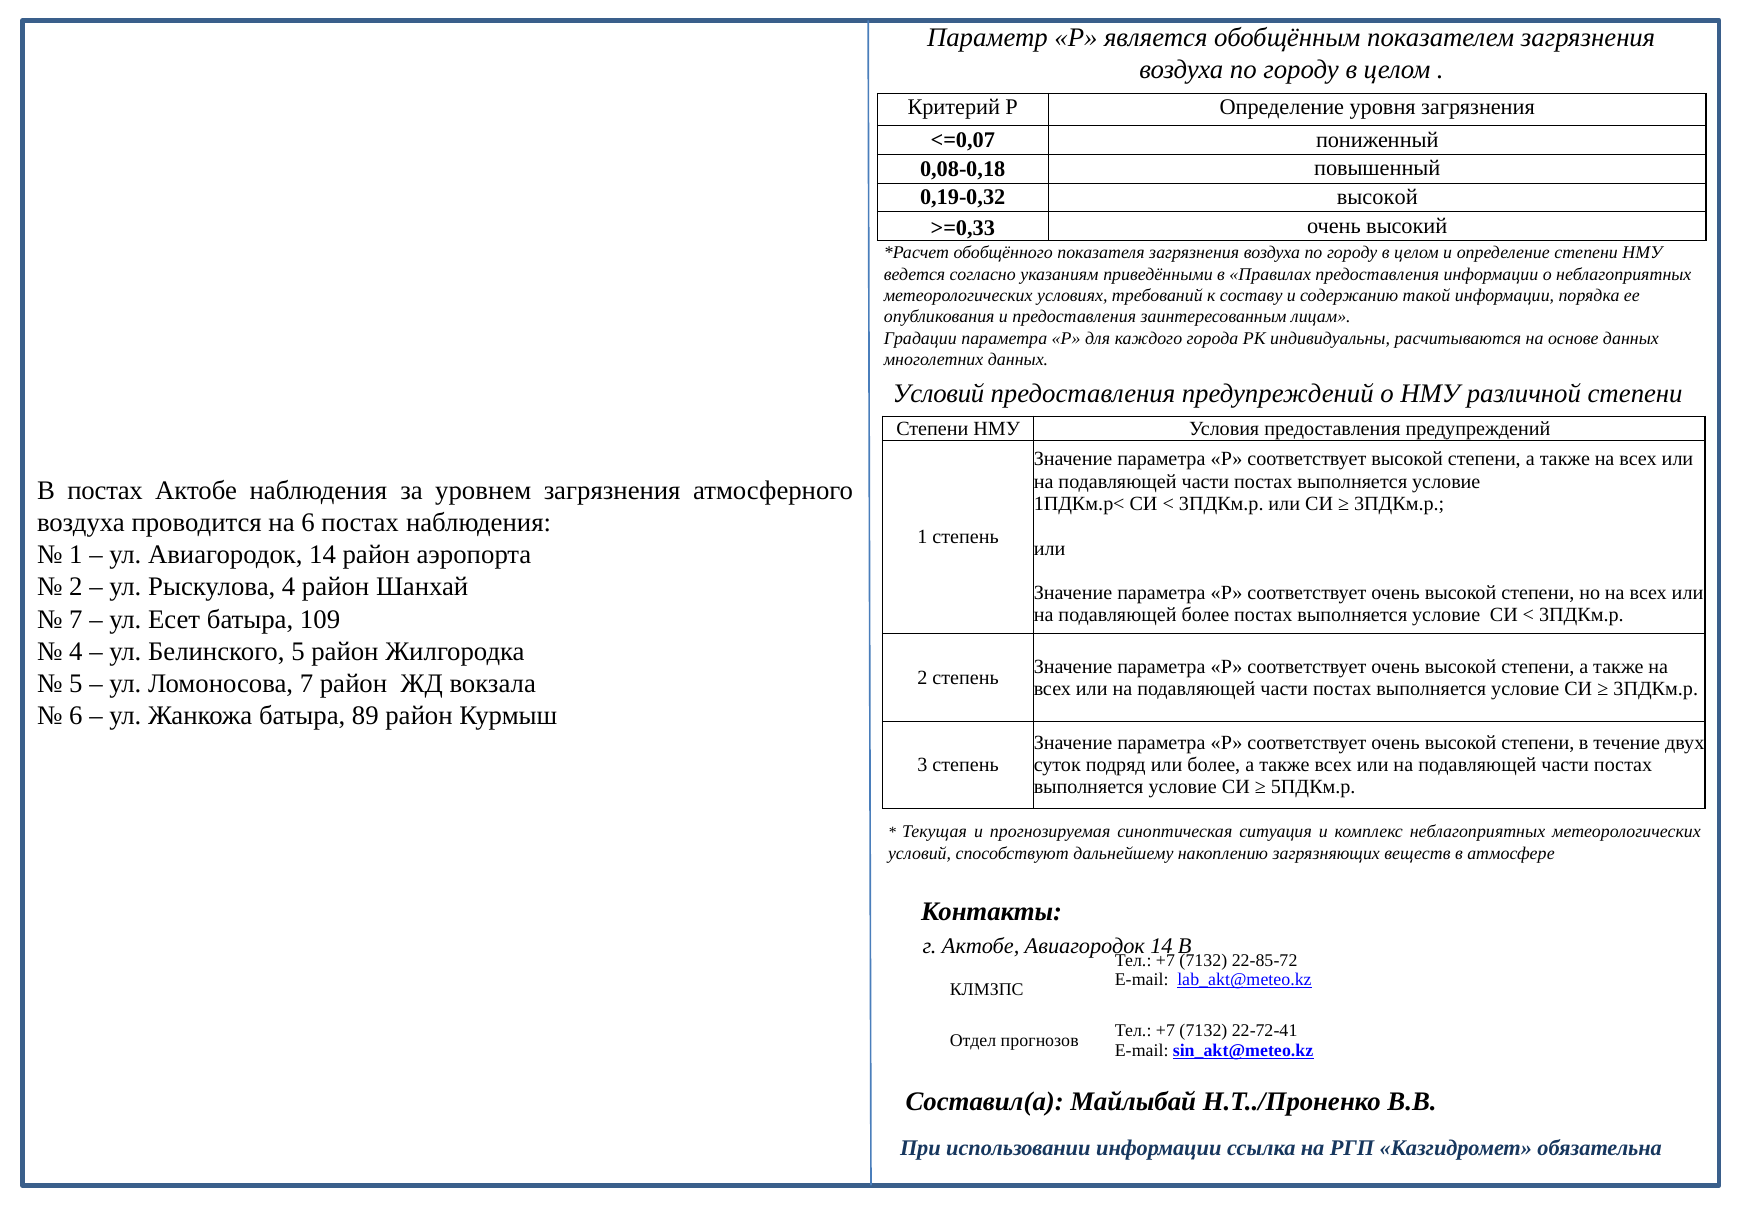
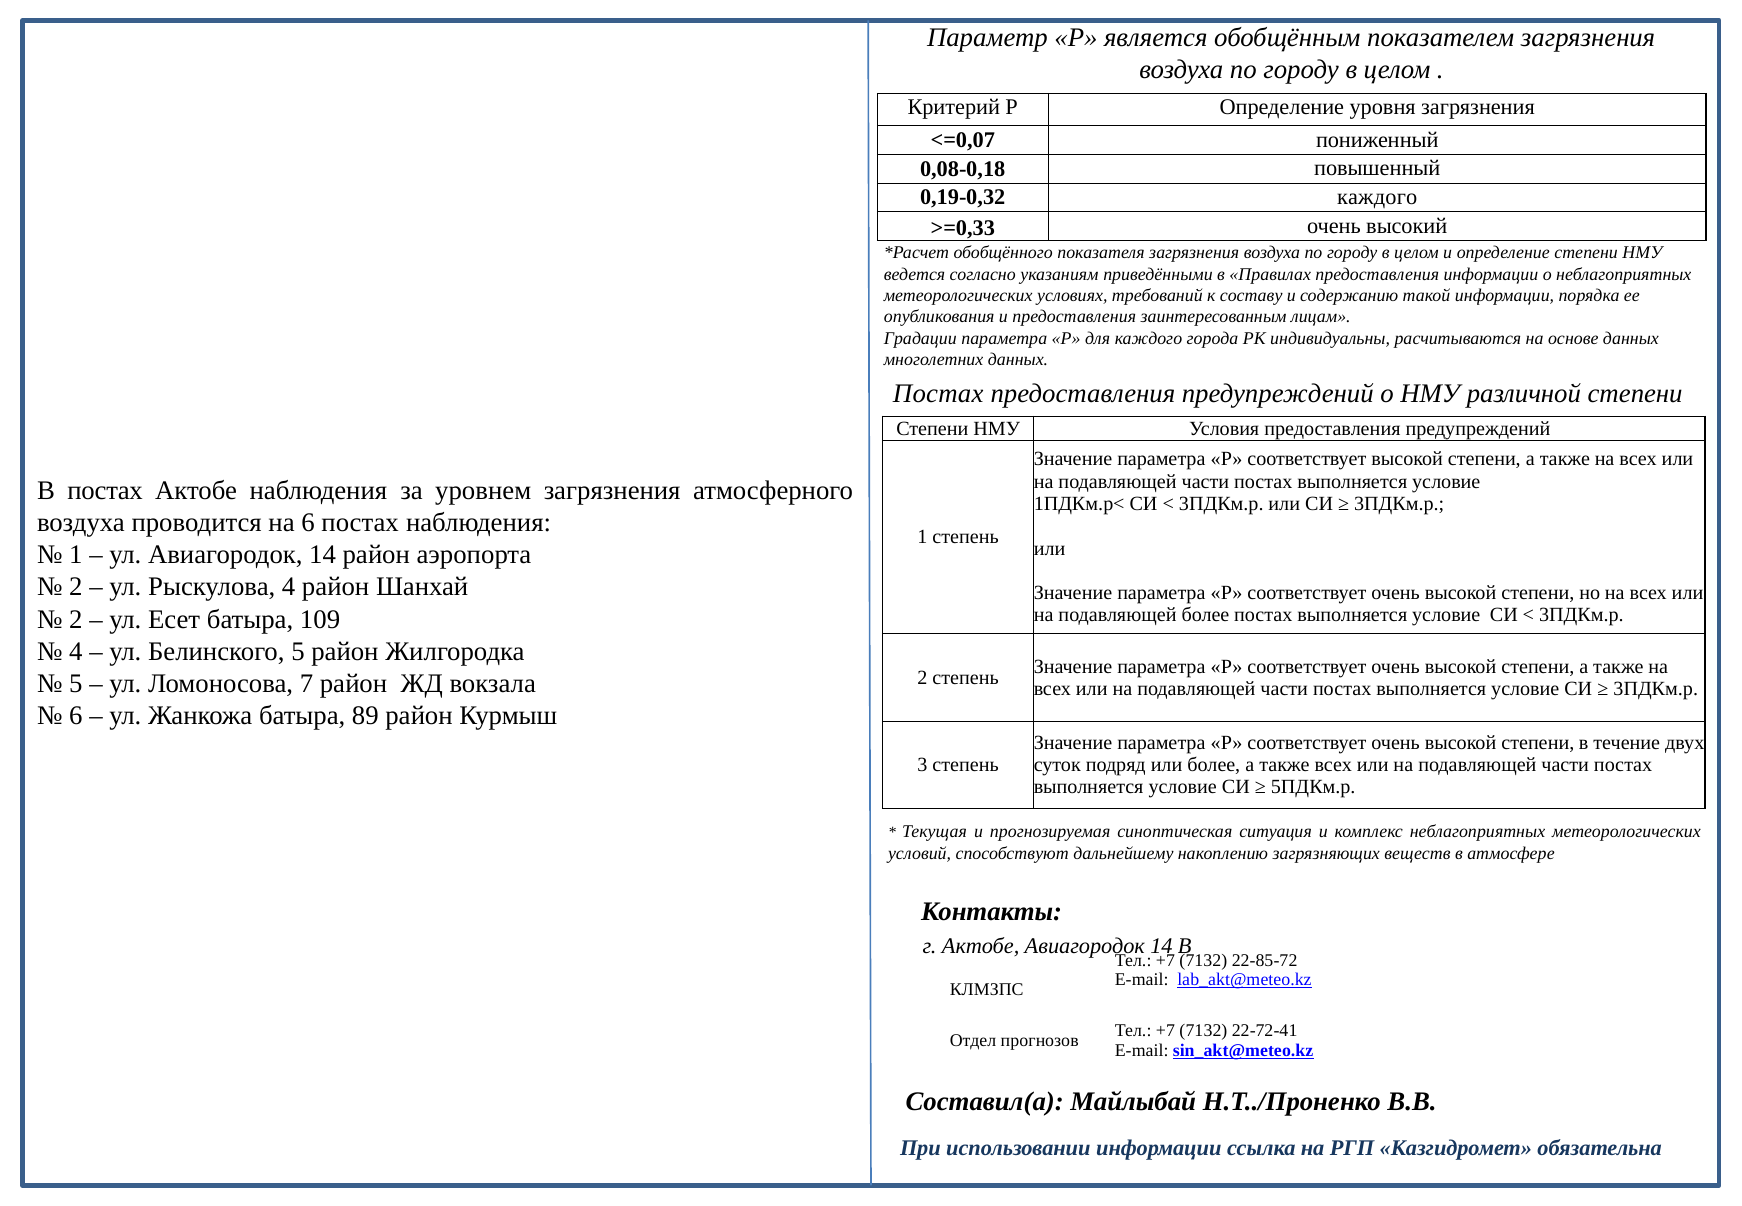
0,19-0,32 высокой: высокой -> каждого (1377, 197)
Условий: Условий -> Постах (938, 393)
7: 7 -> 2 (76, 619)
